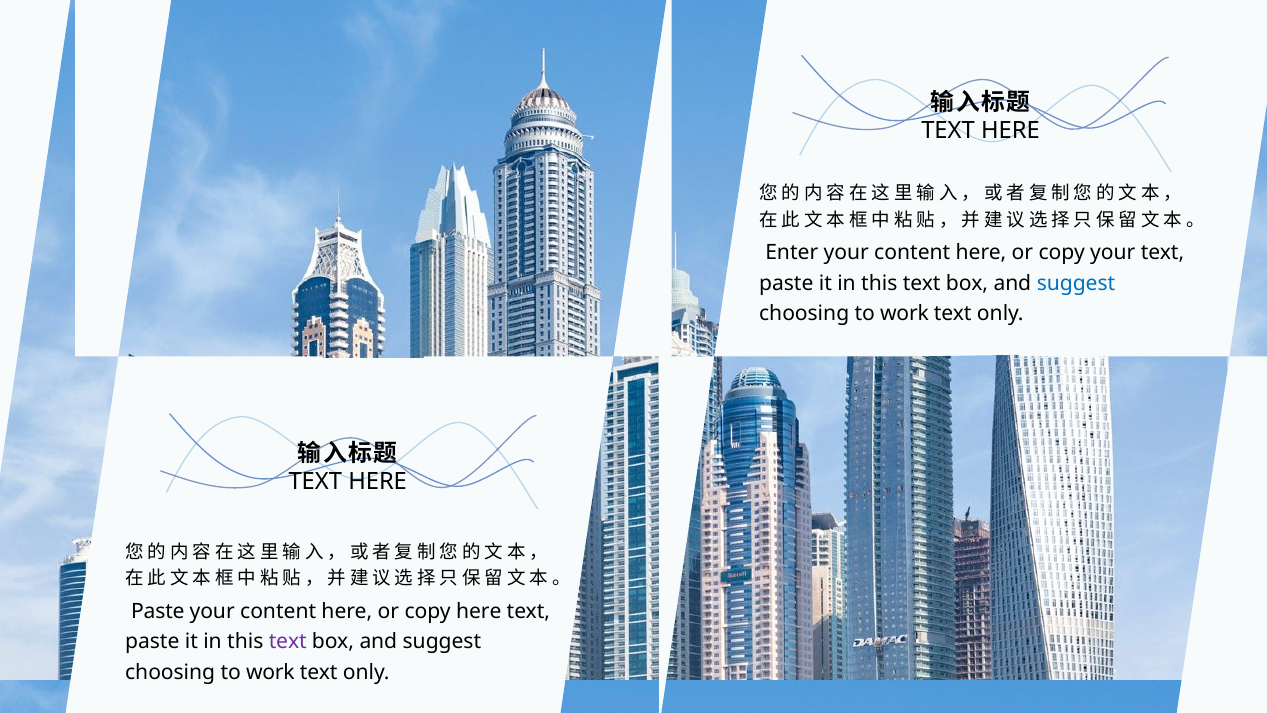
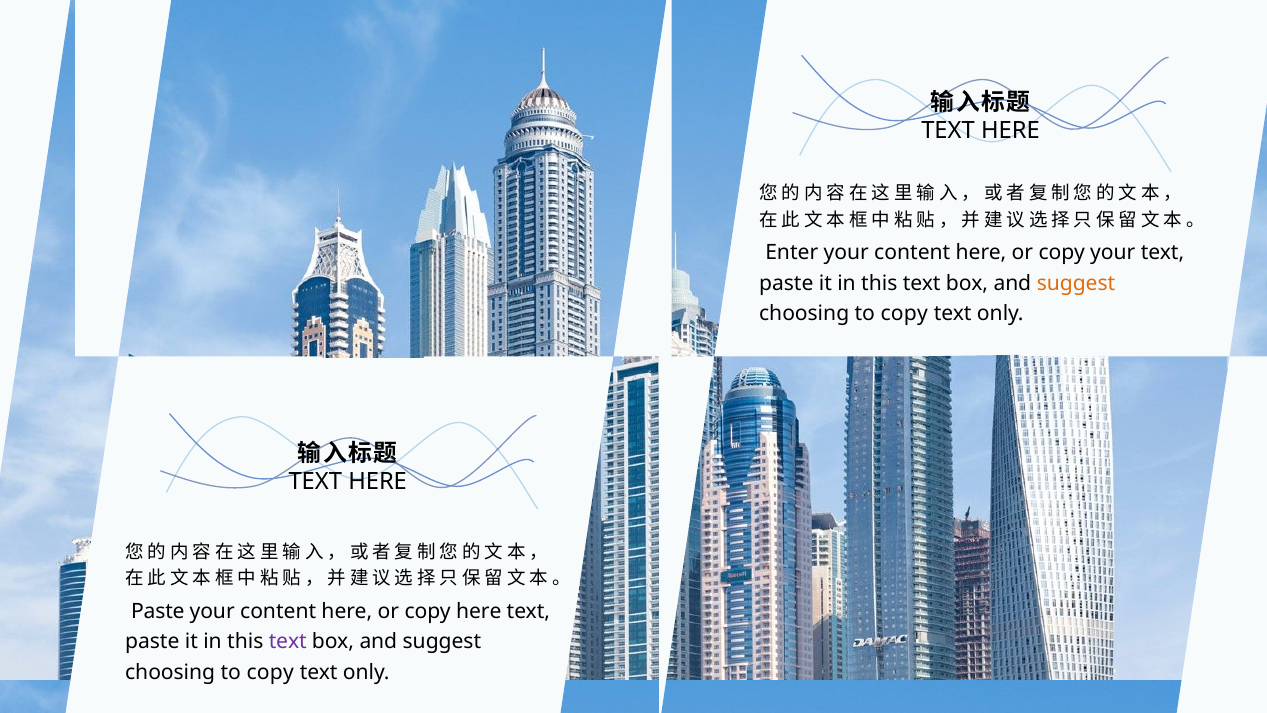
suggest colour: blue -> orange (1076, 283)
work: work -> copy (904, 313)
work: work -> copy (270, 672)
